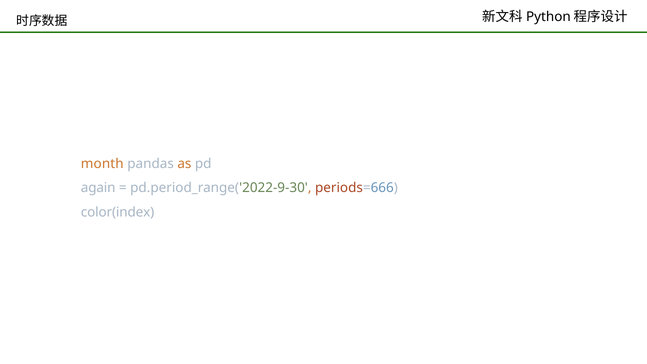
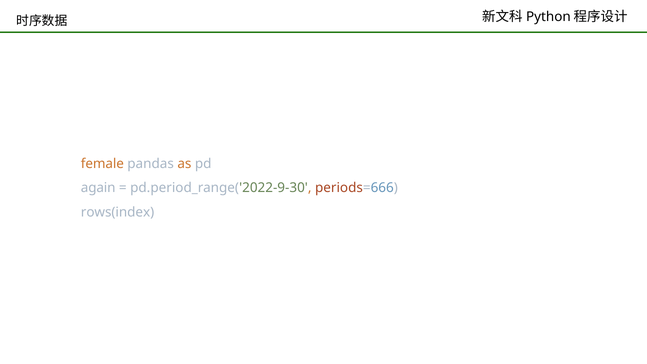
month: month -> female (102, 164)
color(index: color(index -> rows(index (118, 212)
